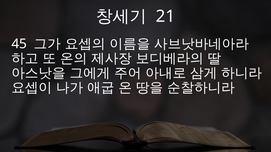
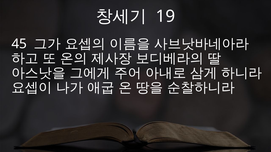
21: 21 -> 19 (165, 16)
